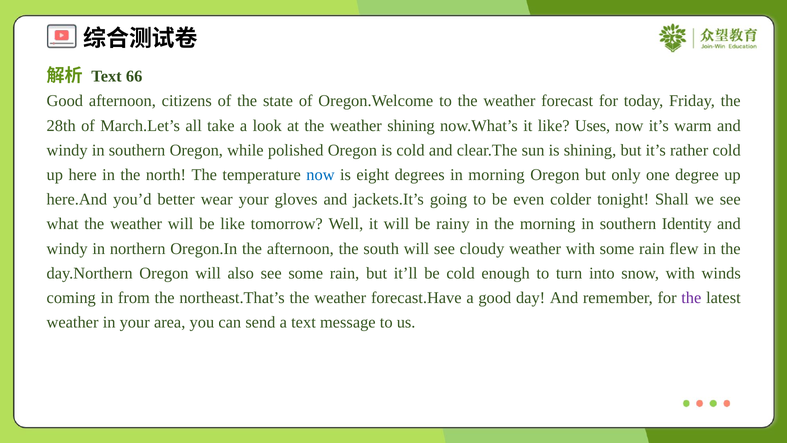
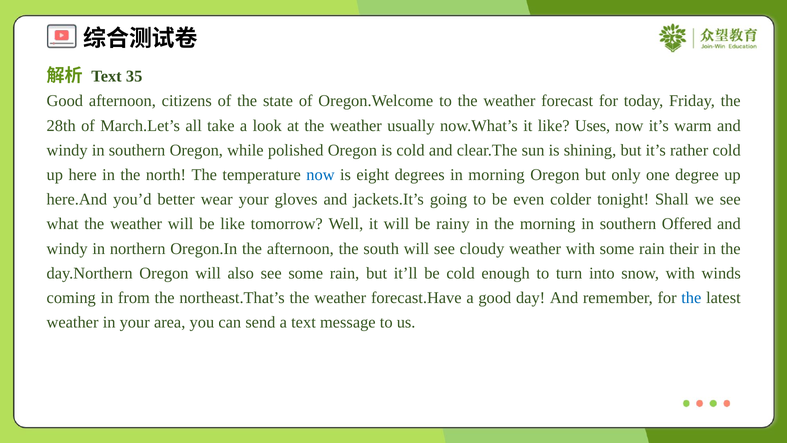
66: 66 -> 35 (134, 76)
weather shining: shining -> usually (411, 126)
Identity: Identity -> Offered (687, 224)
flew: flew -> their (684, 249)
the colour: purple -> blue (691, 298)
